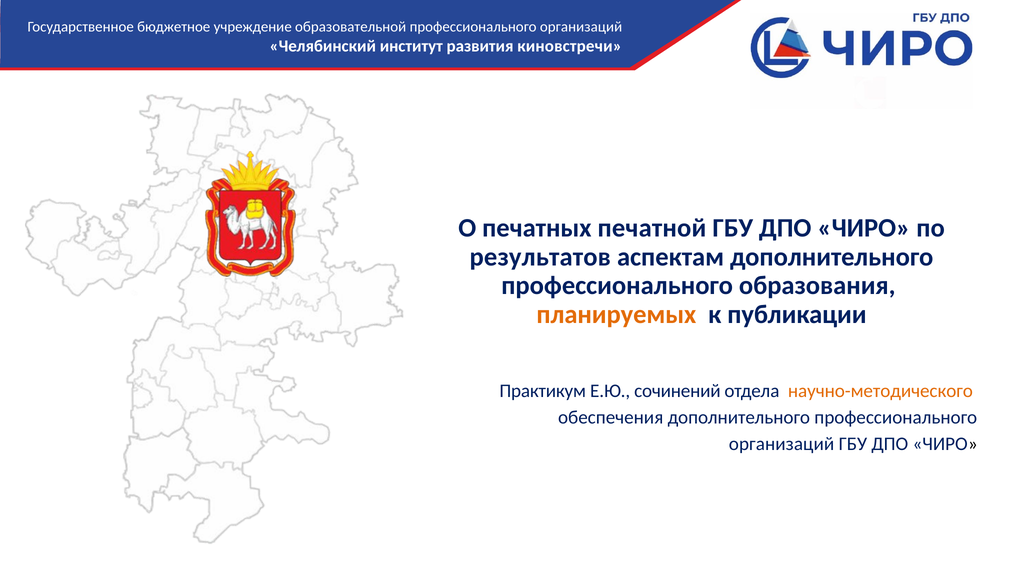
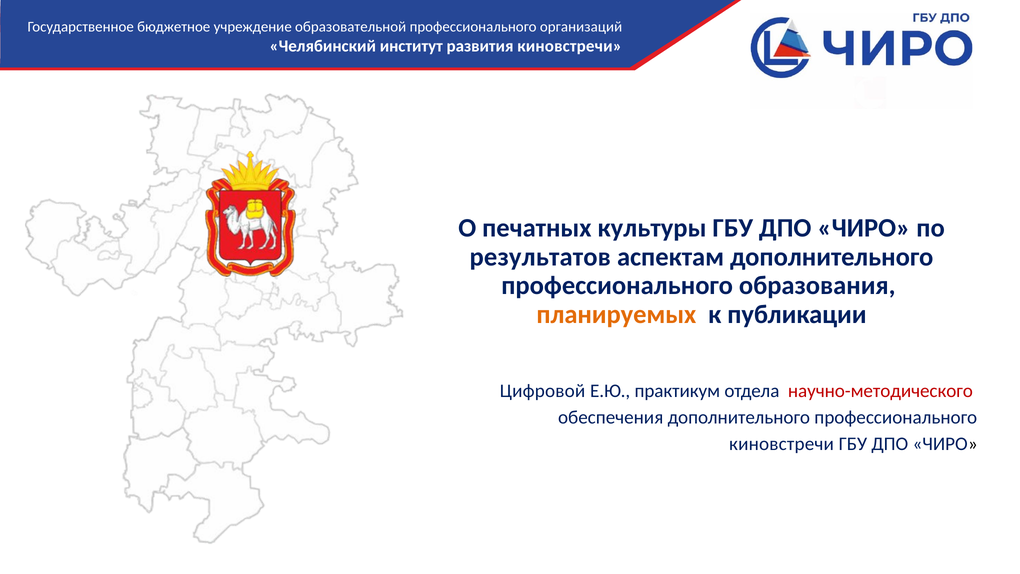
печатной: печатной -> культуры (652, 228)
Практикум: Практикум -> Цифровой (543, 391)
сочинений: сочинений -> практикум (677, 391)
научно-методического colour: orange -> red (880, 391)
организаций: организаций -> киновстречи (782, 444)
